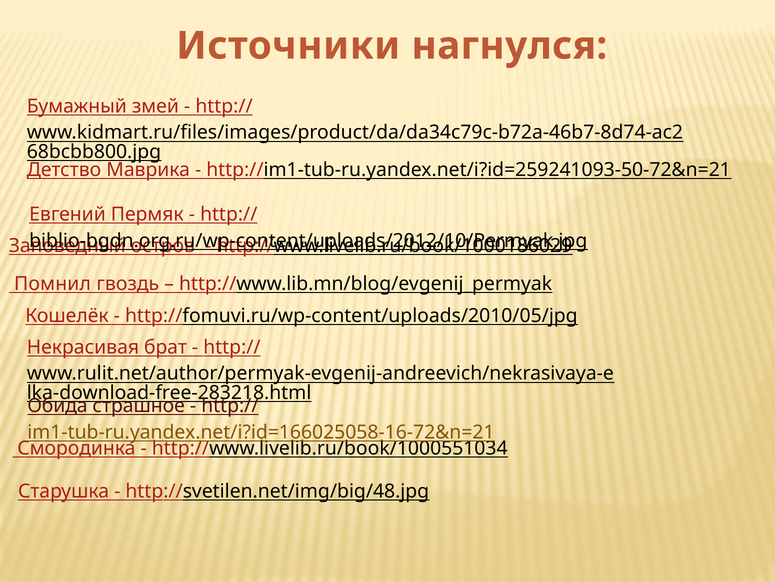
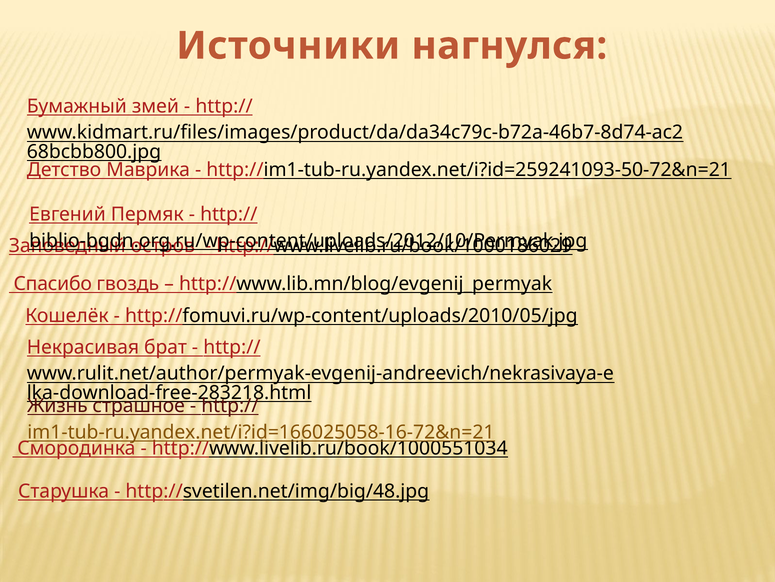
Помнил: Помнил -> Спасибо (53, 283)
Обида: Обида -> Жизнь (57, 405)
